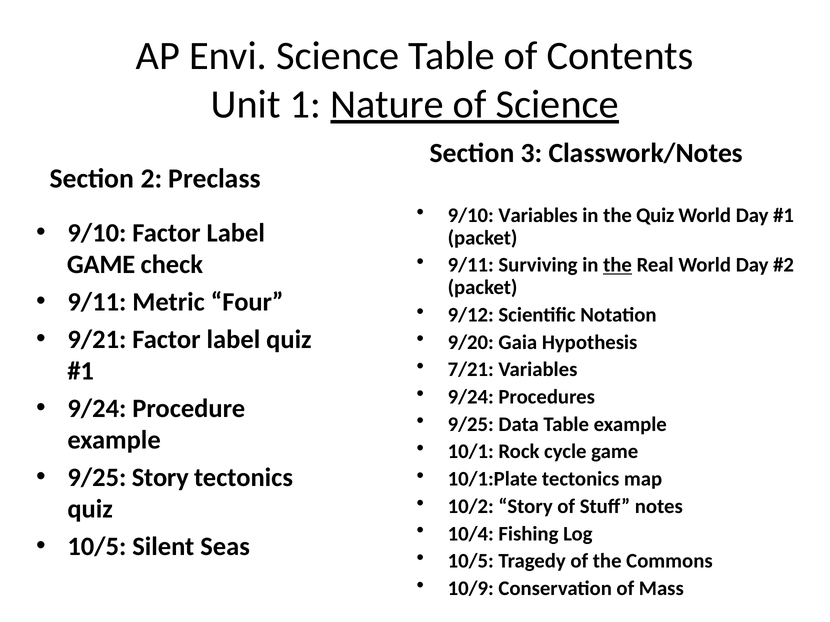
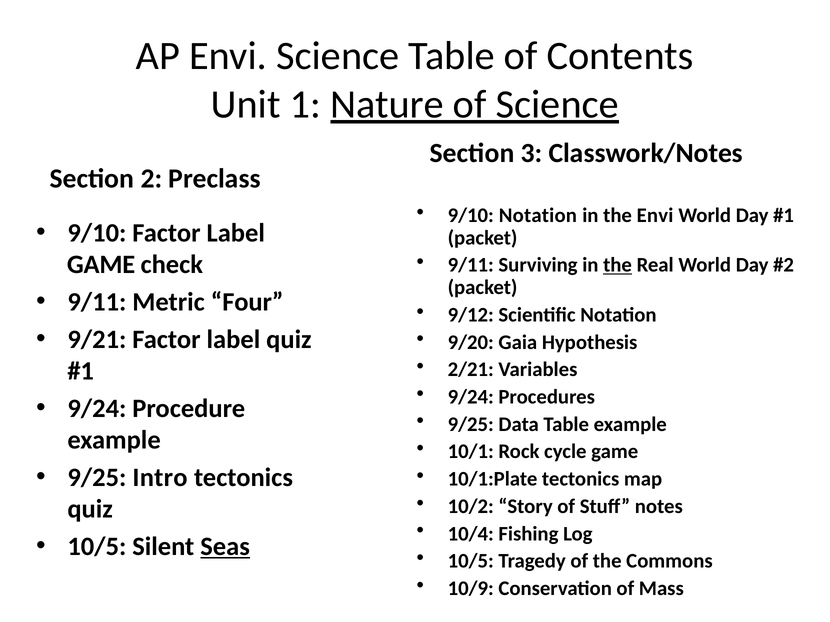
9/10 Variables: Variables -> Notation (538, 215)
the Quiz: Quiz -> Envi (655, 215)
7/21: 7/21 -> 2/21 (471, 370)
9/25 Story: Story -> Intro (160, 478)
Seas underline: none -> present (225, 547)
